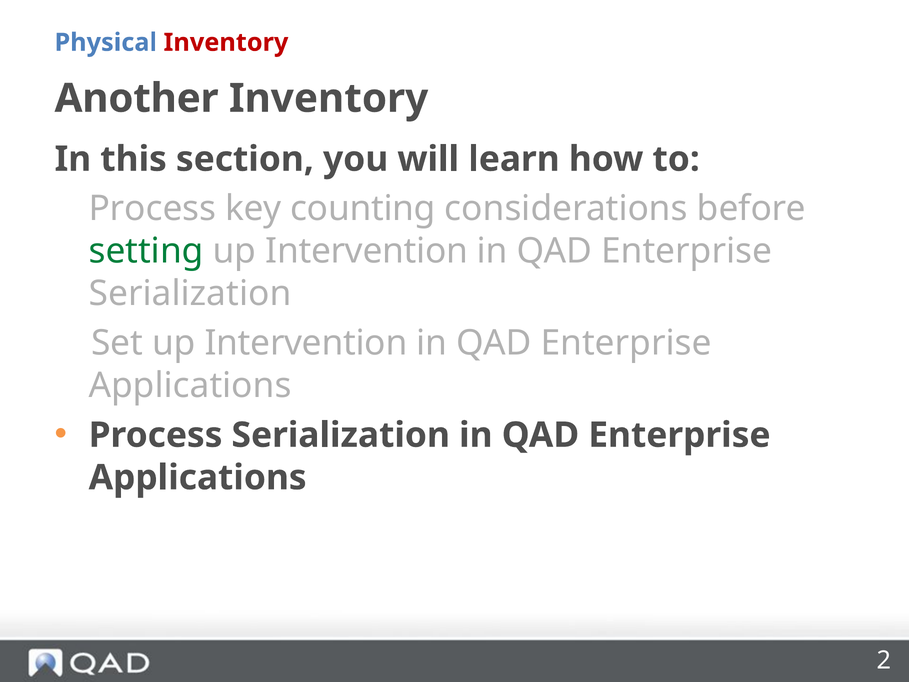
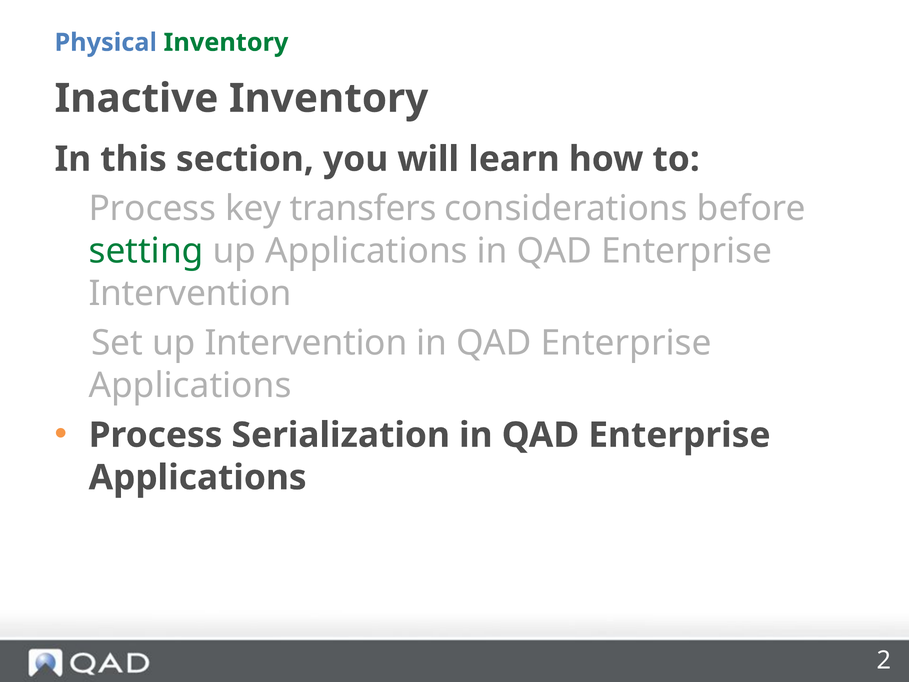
Inventory colour: red -> green (226, 42)
Another: Another -> Inactive (136, 98)
counting: counting -> transfers (363, 209)
Intervention: Intervention -> Applications (367, 251)
Serialization: Serialization -> Intervention (190, 293)
